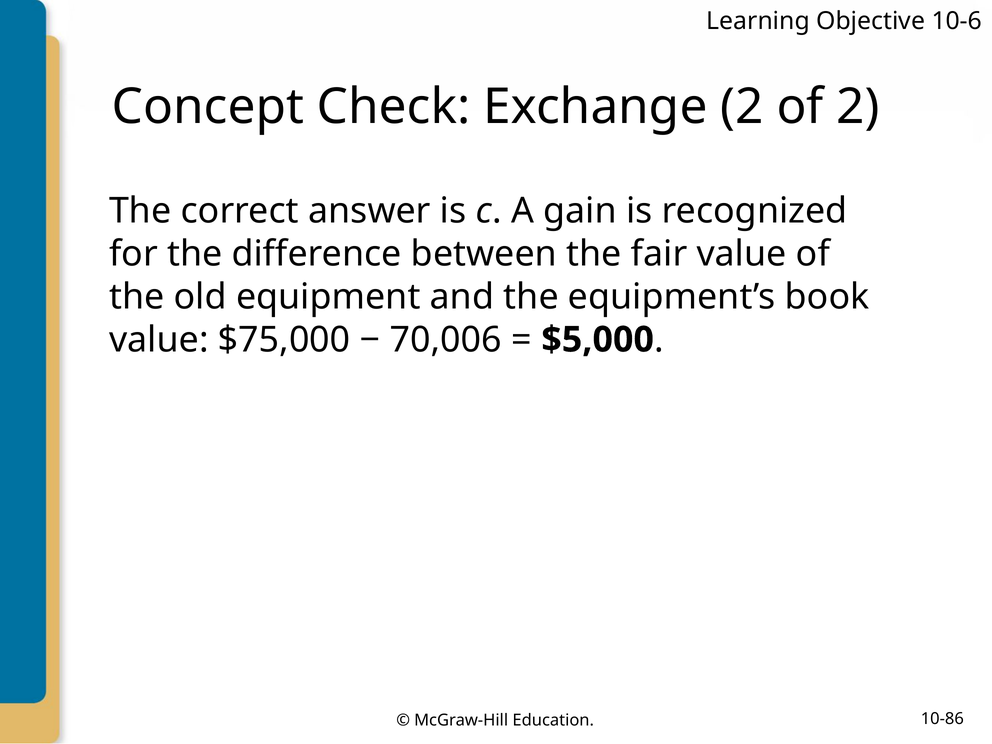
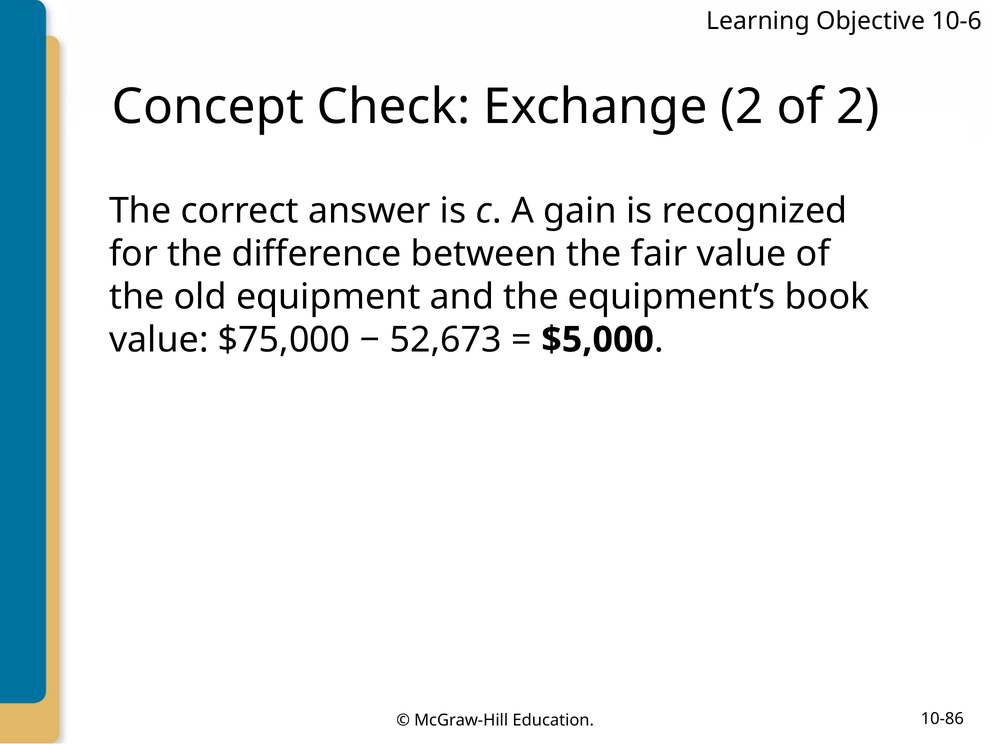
70,006: 70,006 -> 52,673 (446, 340)
